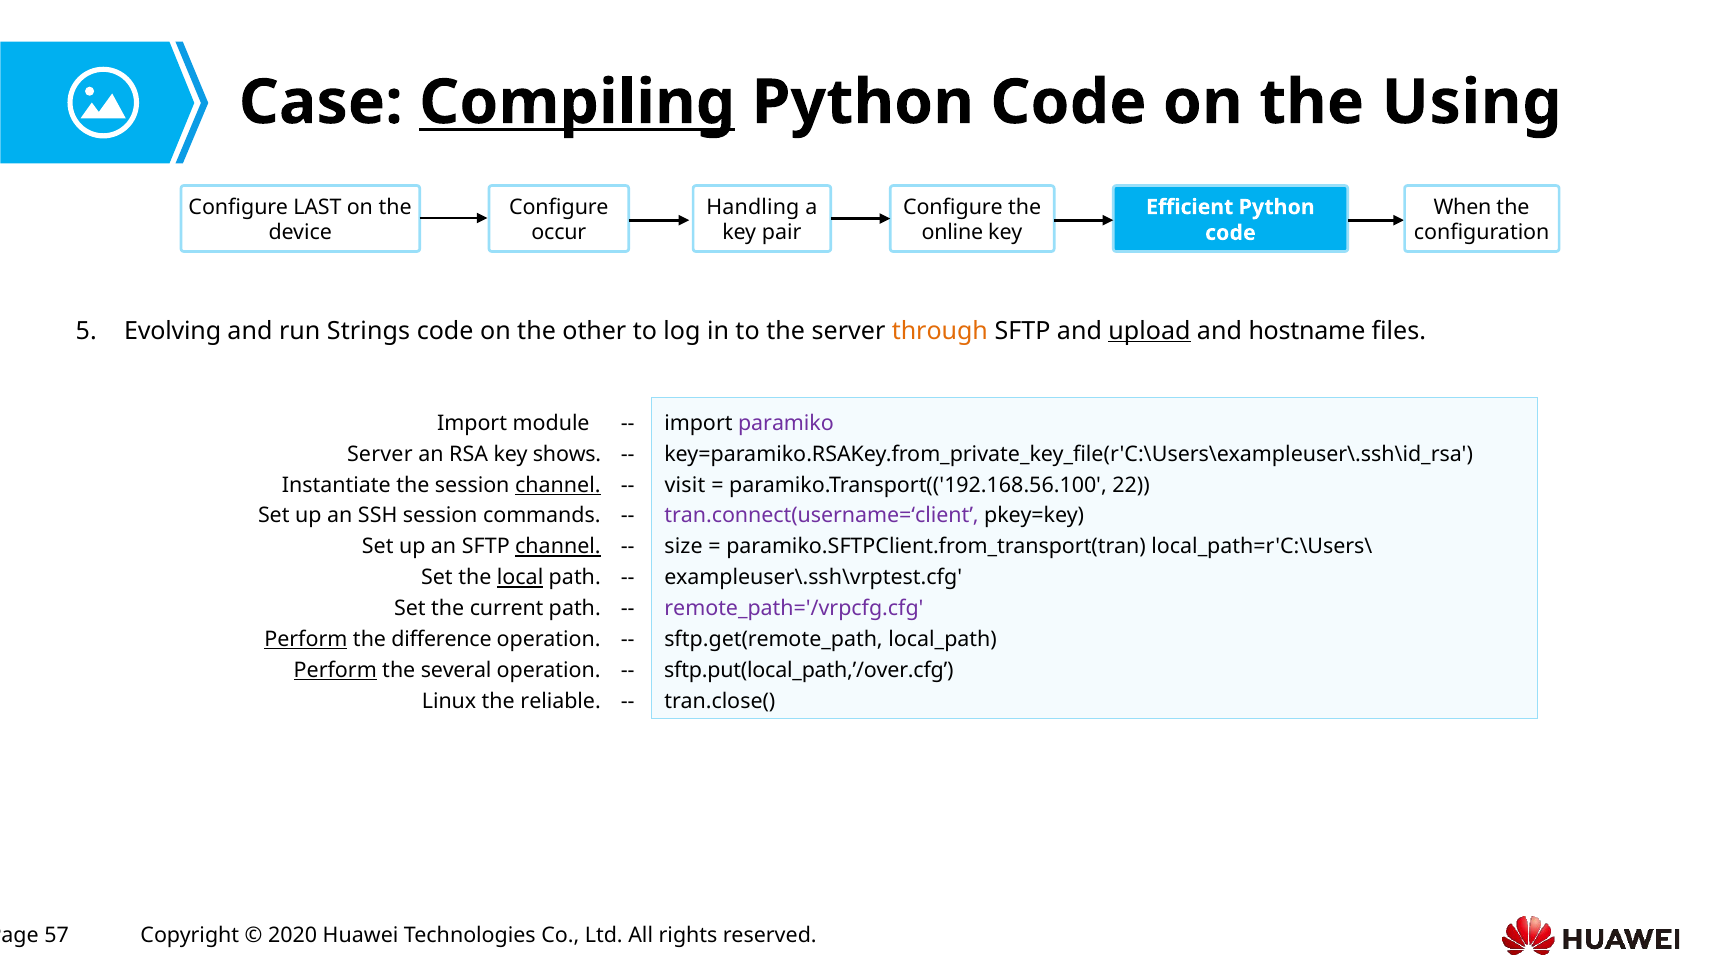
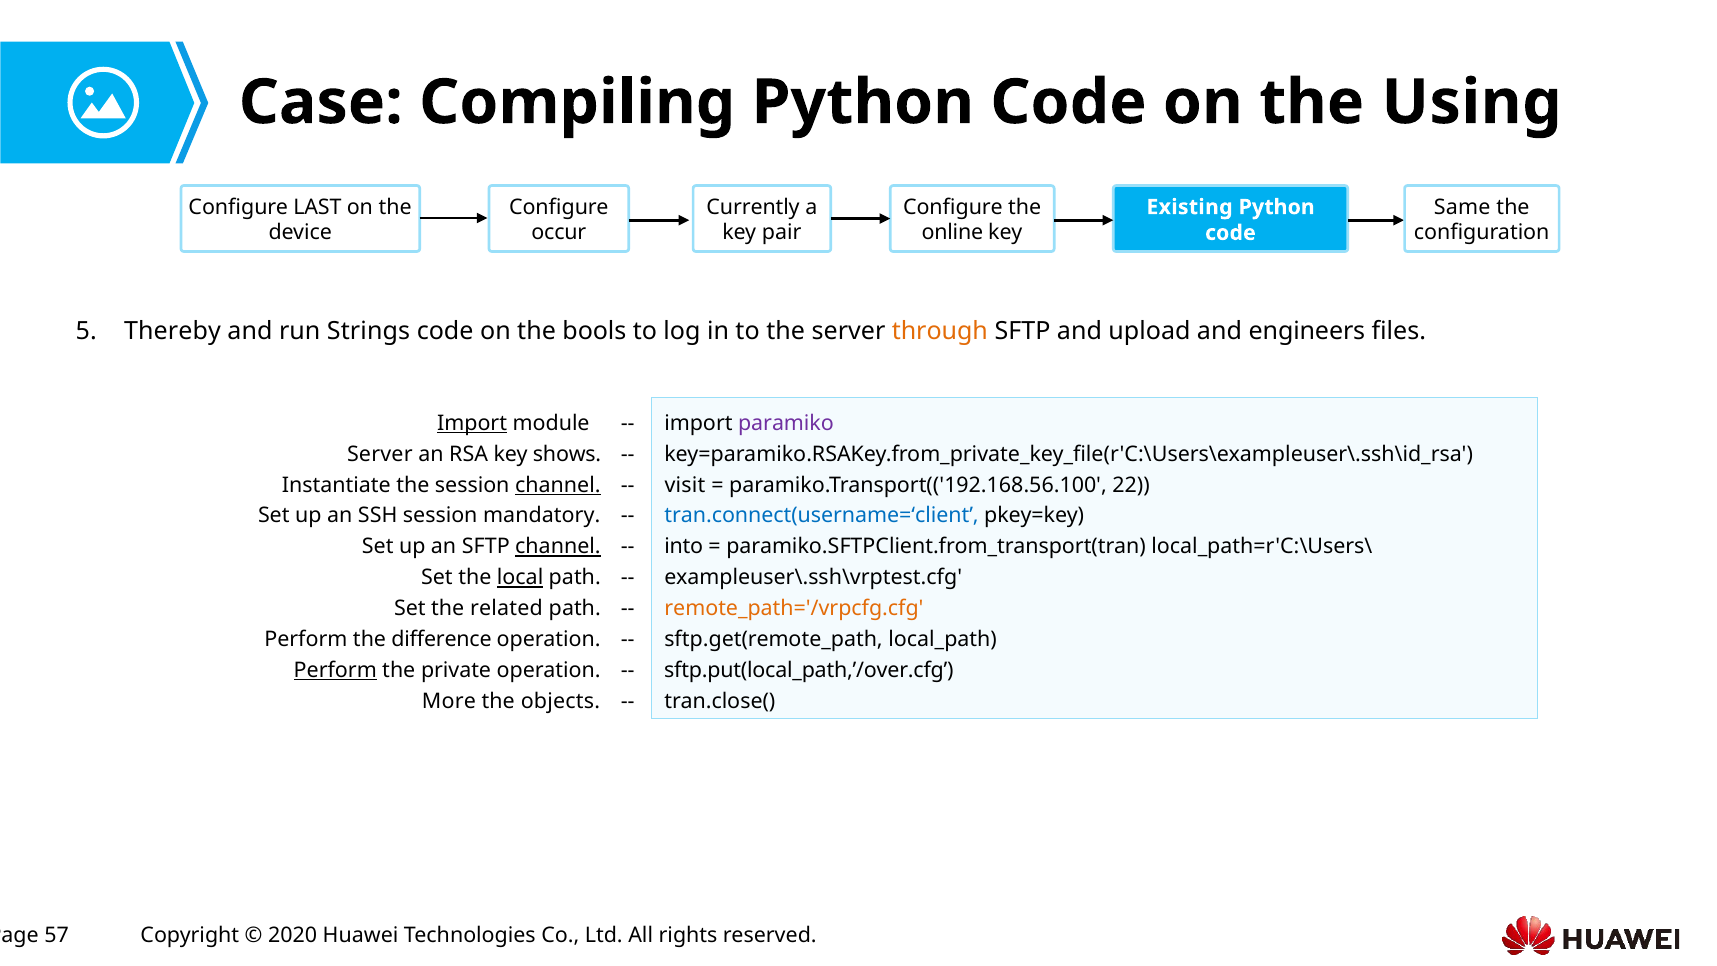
Compiling underline: present -> none (577, 102)
Handling: Handling -> Currently (753, 207)
When: When -> Same (1462, 207)
Efficient: Efficient -> Existing (1190, 207)
Evolving: Evolving -> Thereby (172, 331)
other: other -> bools (594, 331)
upload underline: present -> none (1149, 331)
hostname: hostname -> engineers (1307, 331)
Import underline: none -> present (472, 423)
commands: commands -> mandatory (542, 516)
tran.connect(username=‘client colour: purple -> blue (822, 516)
size: size -> into (684, 547)
current: current -> related (506, 608)
remote_path='/vrpcfg.cfg colour: purple -> orange (794, 608)
Perform underline: present -> none (306, 639)
several: several -> private (456, 670)
Linux: Linux -> More (449, 701)
reliable: reliable -> objects (560, 701)
